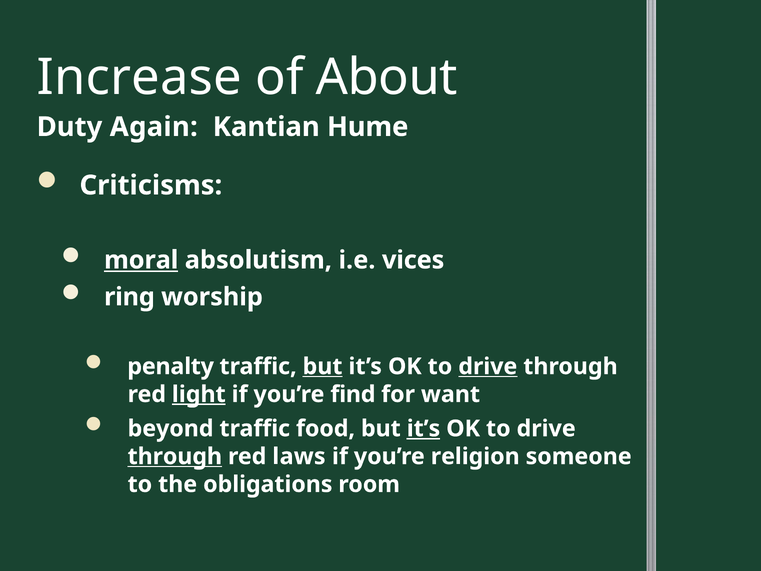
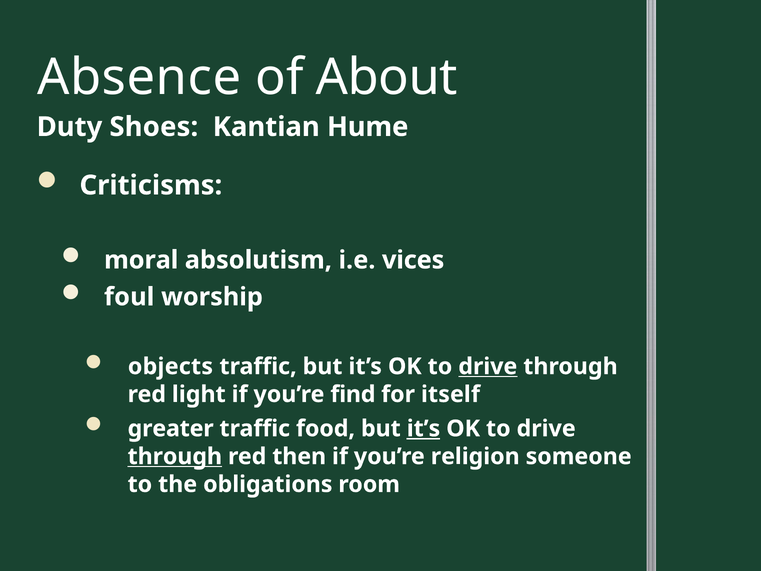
Increase: Increase -> Absence (139, 78)
Again: Again -> Shoes (154, 127)
moral underline: present -> none (141, 260)
ring: ring -> foul (129, 297)
penalty: penalty -> objects (170, 366)
but underline: present -> none (323, 366)
light underline: present -> none (199, 394)
want: want -> itself (450, 394)
beyond: beyond -> greater (171, 428)
laws: laws -> then (299, 456)
